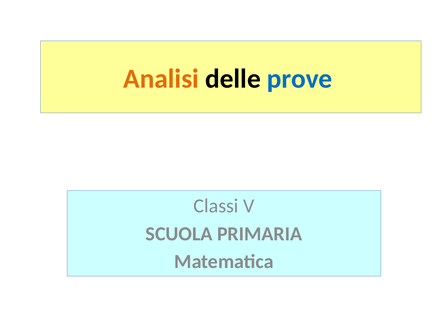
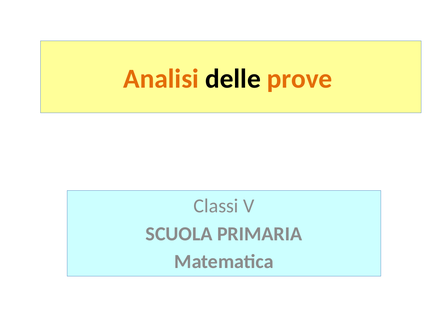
prove colour: blue -> orange (300, 79)
